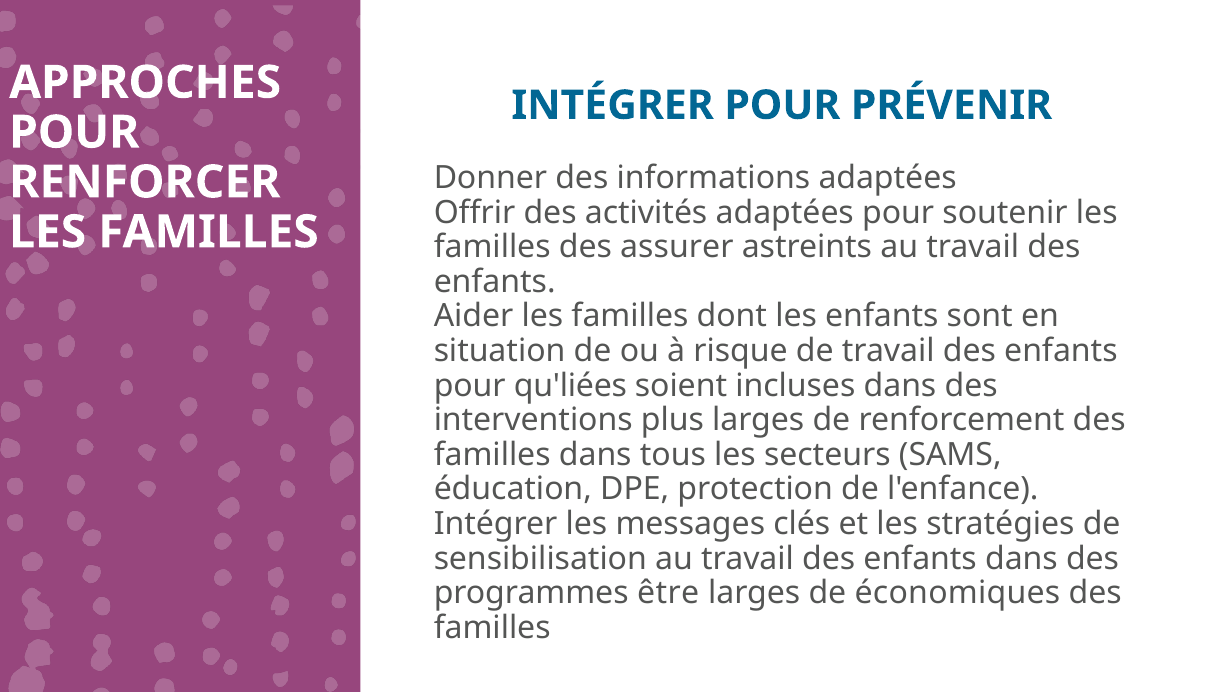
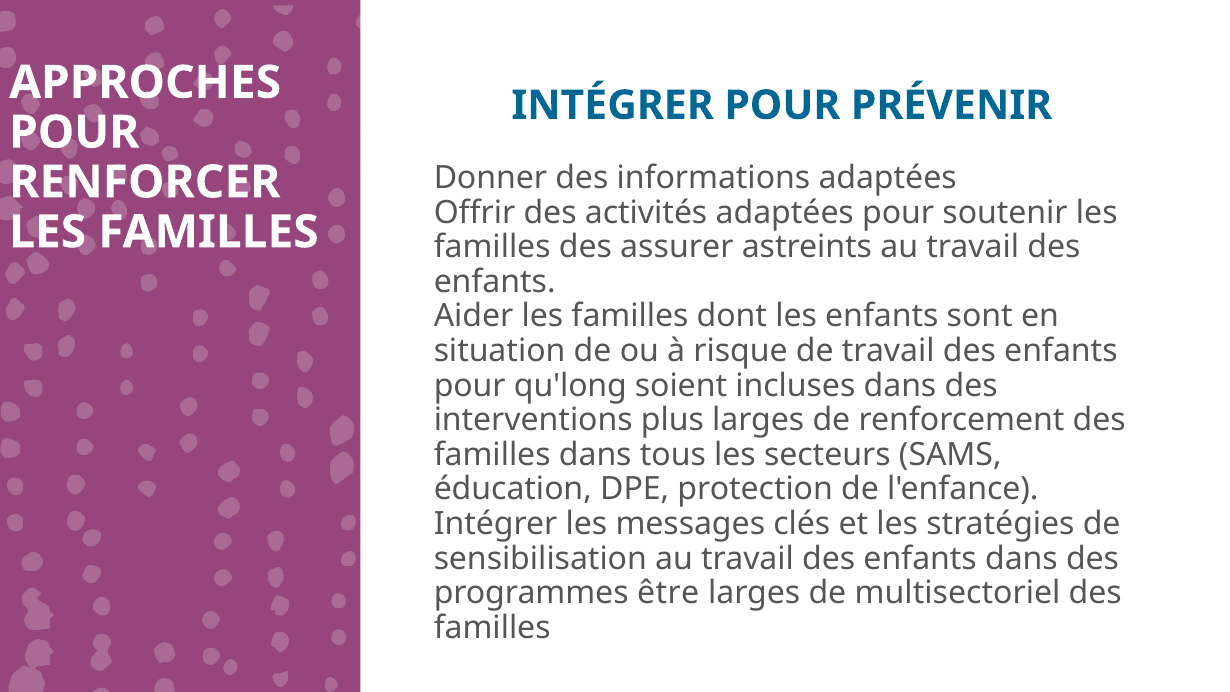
qu'liées: qu'liées -> qu'long (570, 385)
économiques: économiques -> multisectoriel (958, 593)
